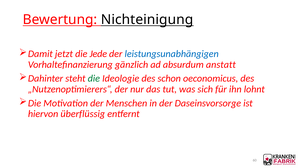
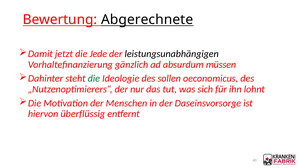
Nichteinigung: Nichteinigung -> Abgerechnete (147, 20)
leistungsunabhängigen colour: blue -> black (172, 54)
anstatt: anstatt -> müssen (221, 65)
schon: schon -> sollen (169, 79)
